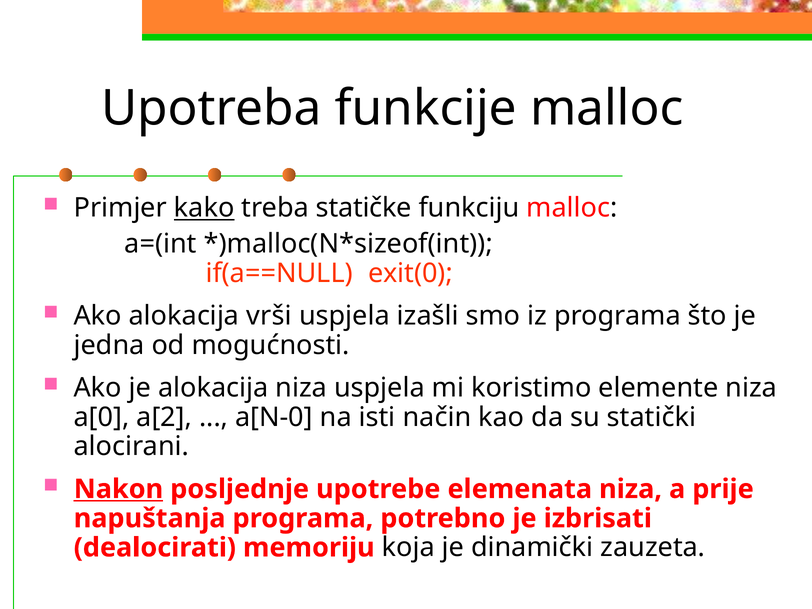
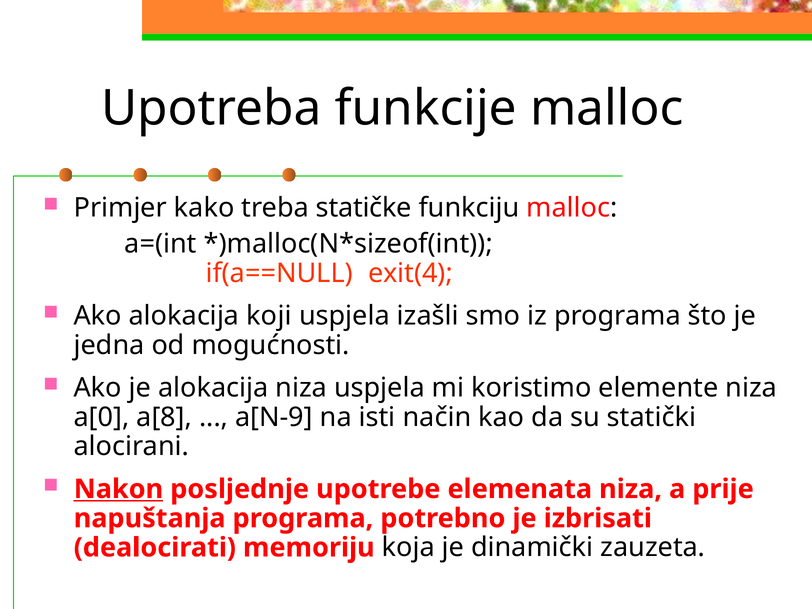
kako underline: present -> none (204, 208)
exit(0: exit(0 -> exit(4 (410, 273)
vrši: vrši -> koji (269, 316)
a[2: a[2 -> a[8 (164, 417)
a[N-0: a[N-0 -> a[N-9 (274, 417)
